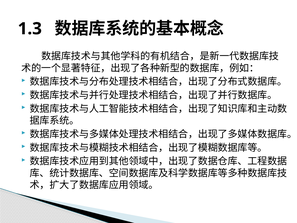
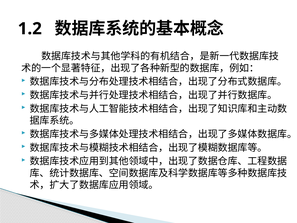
1.3: 1.3 -> 1.2 (30, 29)
